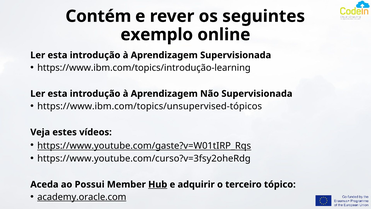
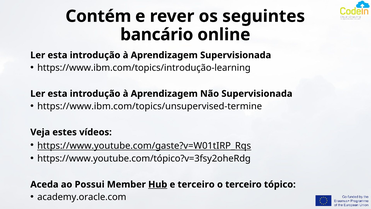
exemplo: exemplo -> bancário (157, 35)
https://www.ibm.com/topics/unsupervised-tópicos: https://www.ibm.com/topics/unsupervised-tópicos -> https://www.ibm.com/topics/unsupervised-termine (150, 106)
https://www.youtube.com/curso?v=3fsy2oheRdg: https://www.youtube.com/curso?v=3fsy2oheRdg -> https://www.youtube.com/tópico?v=3fsy2oheRdg (144, 158)
e adquirir: adquirir -> terceiro (196, 184)
academy.oracle.com underline: present -> none (82, 197)
